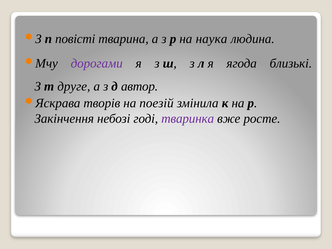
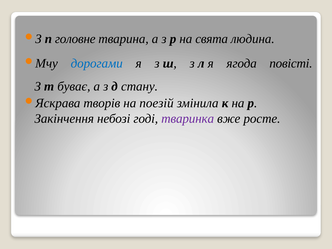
повісті: повісті -> головне (75, 39)
наука: наука -> свята (212, 39)
дорогами colour: purple -> blue (97, 63)
близькі: близькі -> повісті (291, 63)
друге: друге -> буває (74, 86)
автор: автор -> стану (139, 86)
